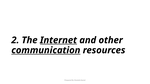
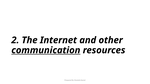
Internet underline: present -> none (58, 40)
